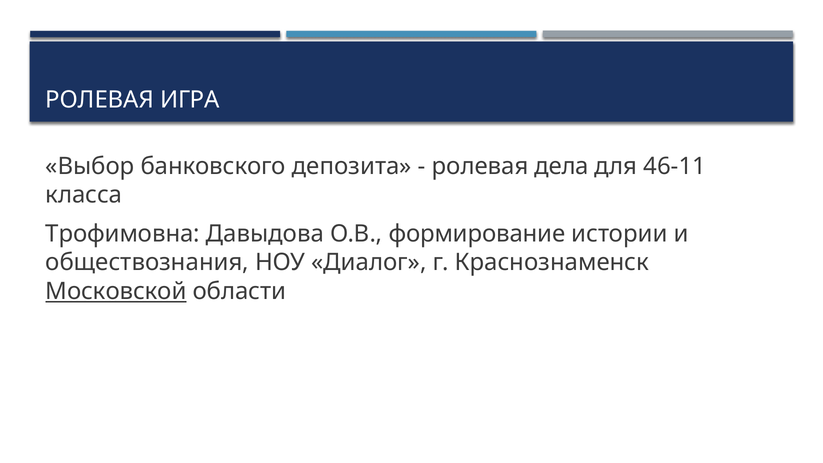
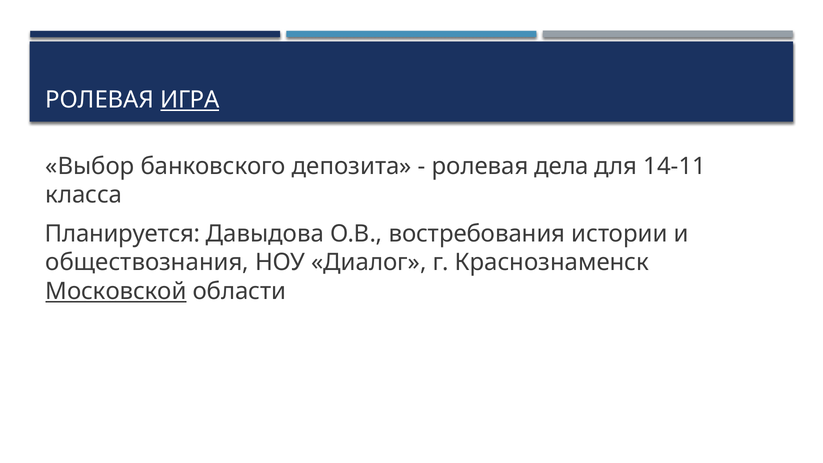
ИГРА underline: none -> present (190, 100)
46-11: 46-11 -> 14-11 (675, 166)
Трофимовна: Трофимовна -> Планируется (123, 234)
формирование: формирование -> востребования (477, 234)
